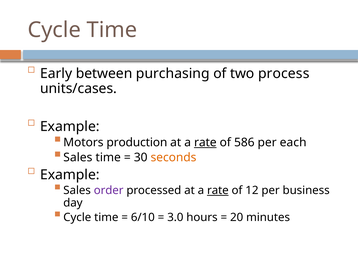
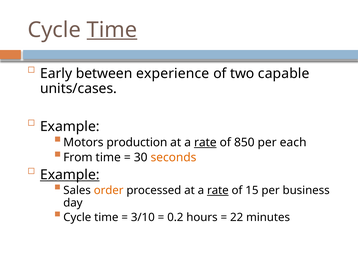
Time underline: none -> present (112, 30)
purchasing: purchasing -> experience (173, 74)
process: process -> capable (284, 74)
586: 586 -> 850 (244, 143)
Sales: Sales -> From (78, 158)
Example underline: none -> present (70, 175)
order colour: purple -> orange (109, 191)
12: 12 -> 15 (252, 191)
6/10: 6/10 -> 3/10 (143, 218)
3.0: 3.0 -> 0.2 (175, 218)
20: 20 -> 22 (237, 218)
